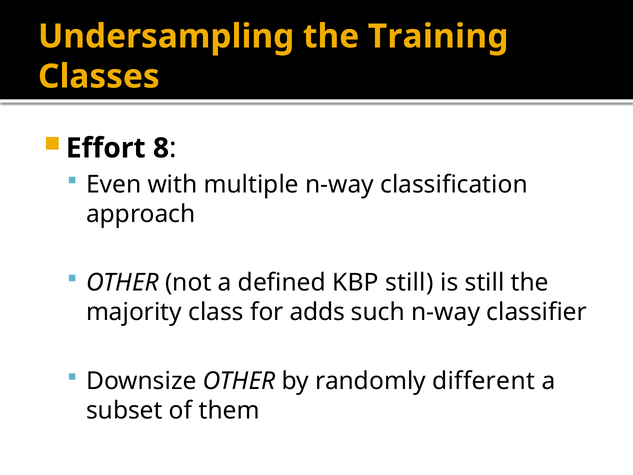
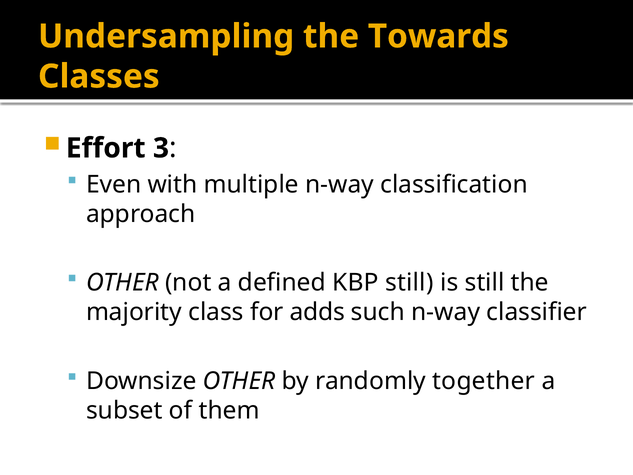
Training: Training -> Towards (438, 36)
8: 8 -> 3 (161, 148)
different: different -> together (484, 381)
